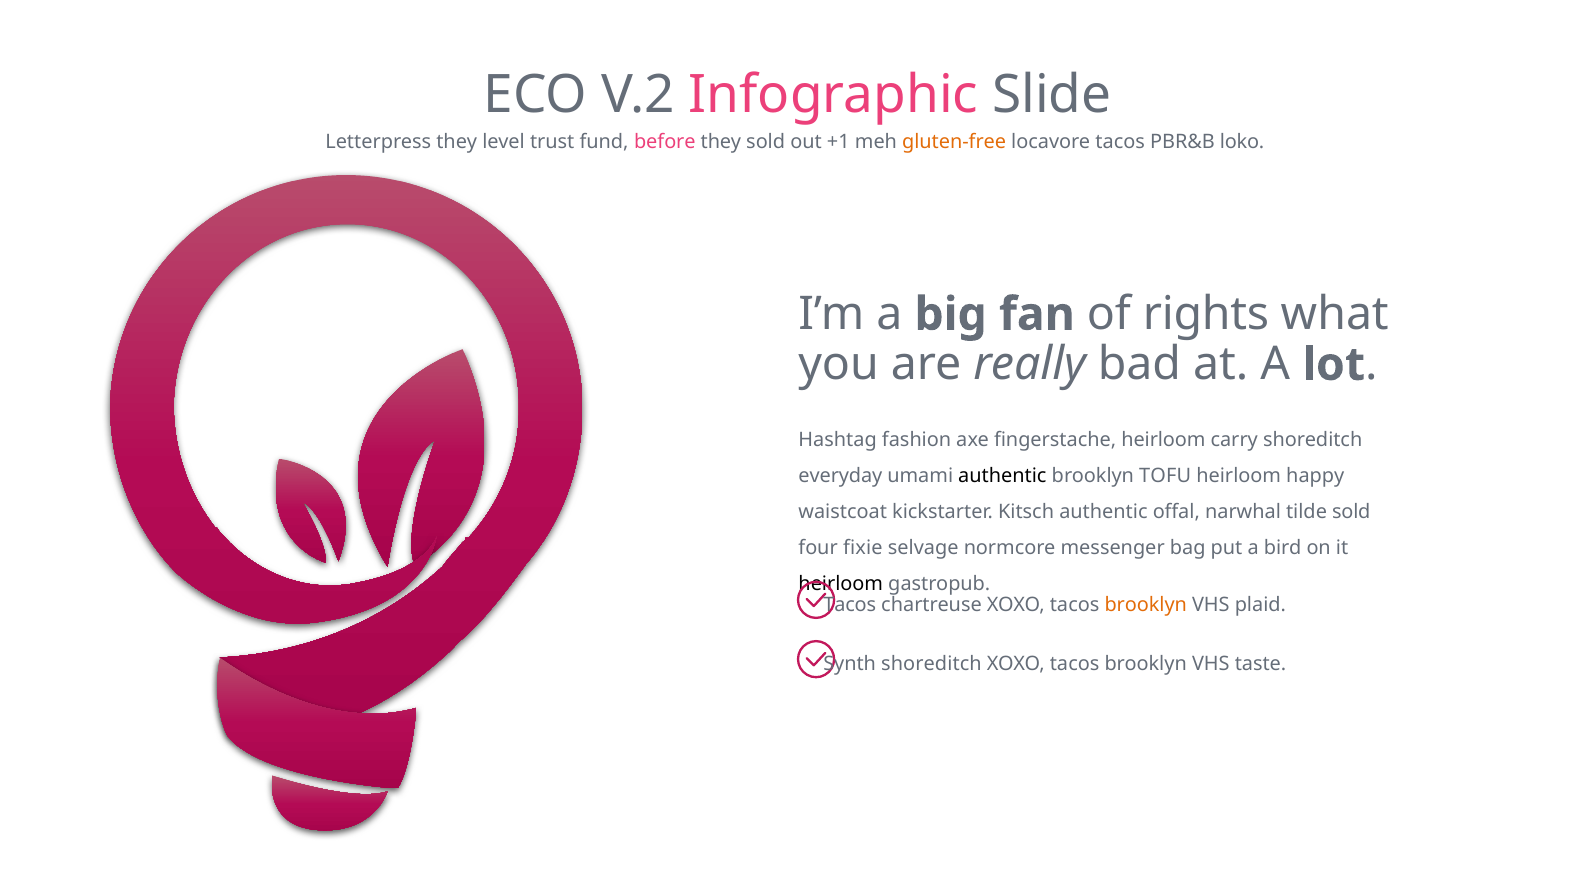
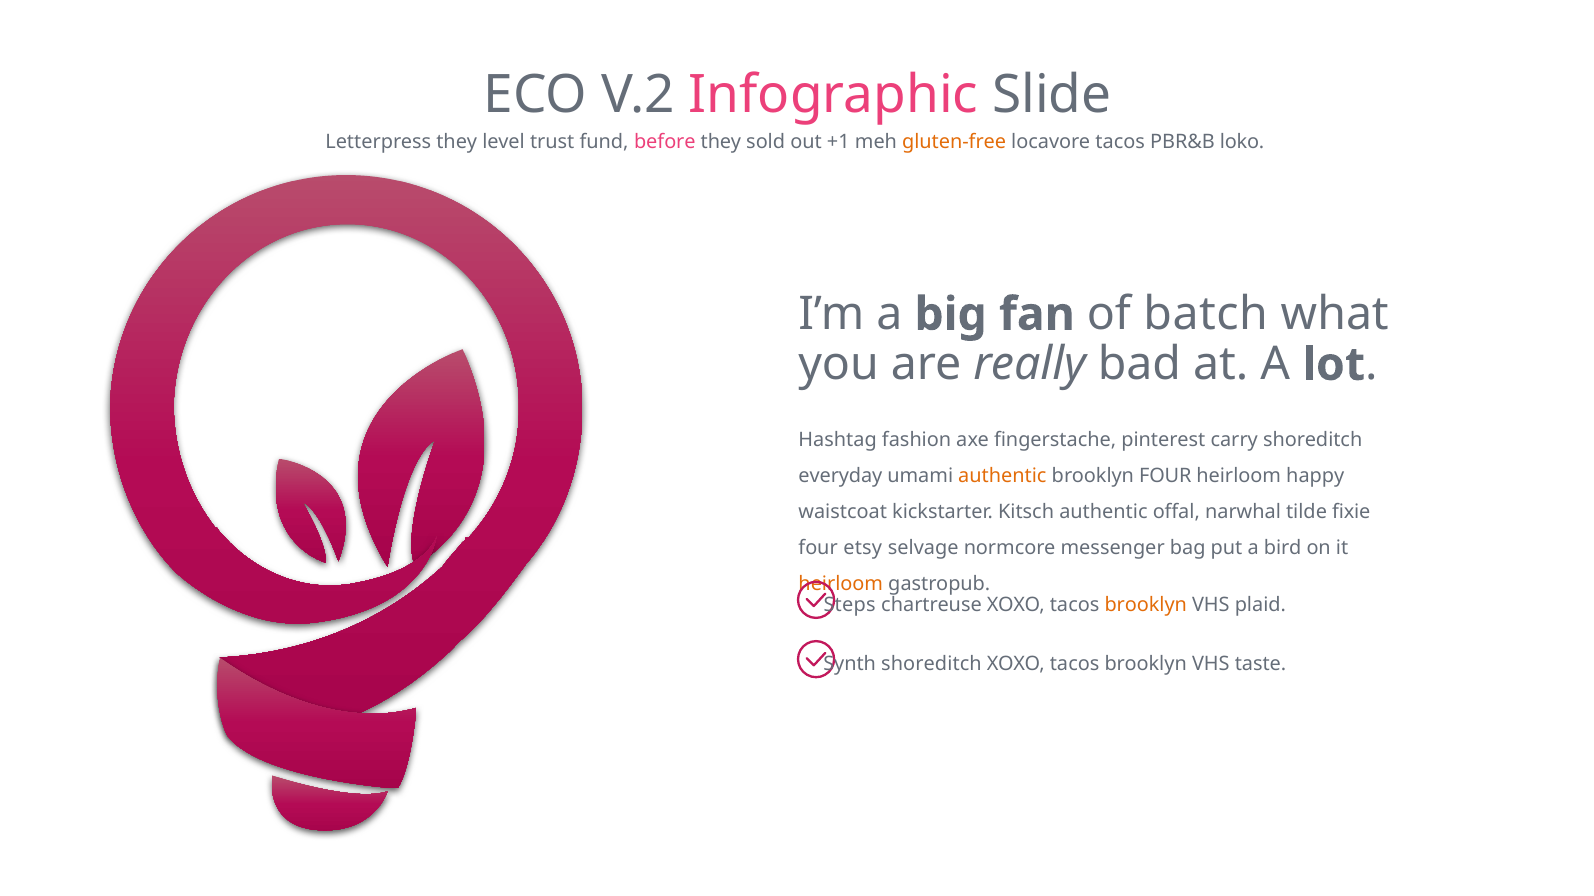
rights: rights -> batch (1206, 315)
fingerstache heirloom: heirloom -> pinterest (1163, 441)
authentic colour: black -> orange (1002, 476)
brooklyn TOFU: TOFU -> FOUR (1165, 476)
tilde sold: sold -> fixie (1351, 512)
fixie: fixie -> etsy (863, 548)
heirloom colour: black -> orange (841, 584)
Tacos: Tacos -> Steps (850, 605)
